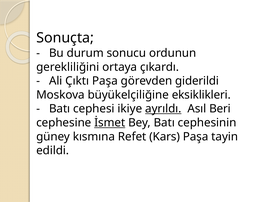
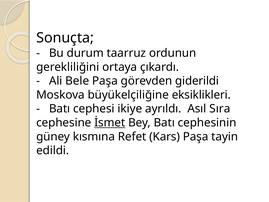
sonucu: sonucu -> taarruz (126, 53)
Çıktı: Çıktı -> Bele (77, 81)
ayrıldı underline: present -> none (163, 109)
Beri: Beri -> Sıra (220, 109)
